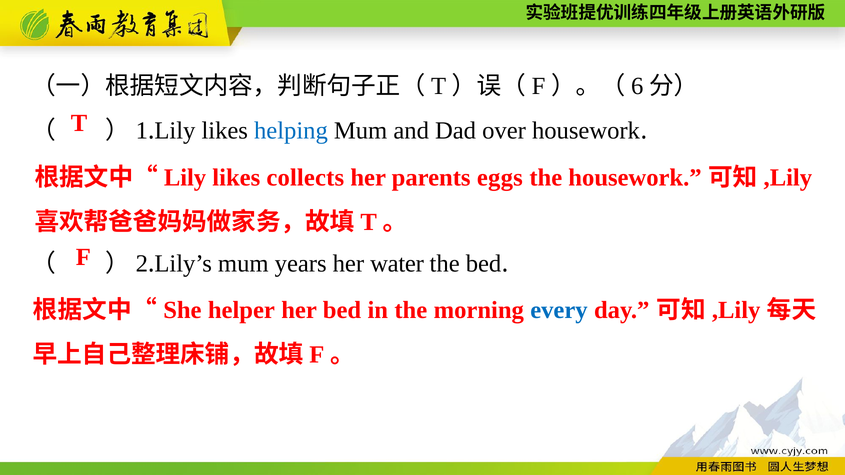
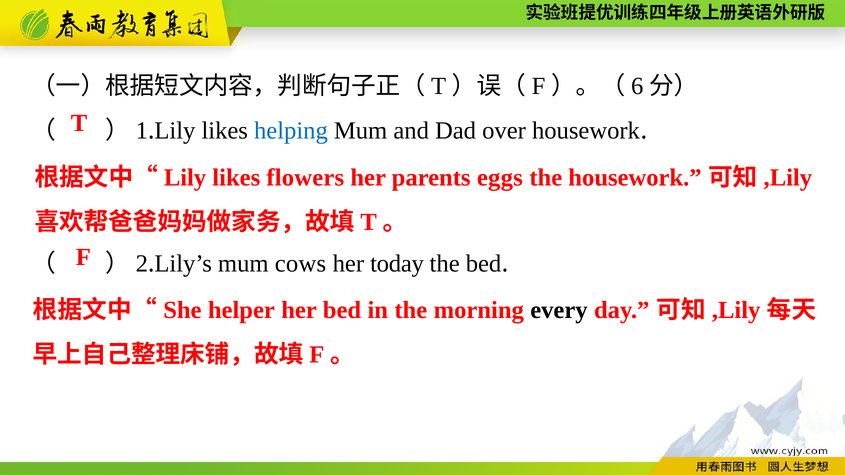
collects: collects -> flowers (305, 178)
years: years -> cows (301, 264)
water: water -> today (397, 264)
every colour: blue -> black (559, 310)
